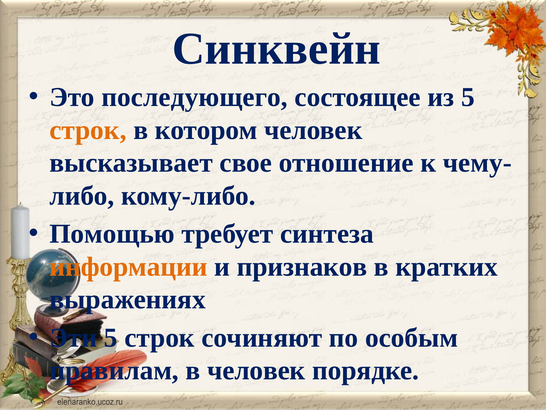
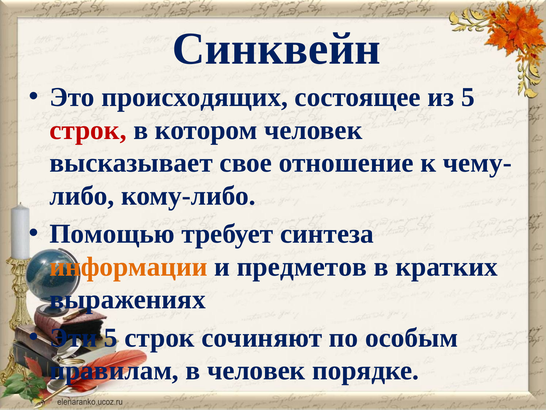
последующего: последующего -> происходящих (195, 97)
строк colour: orange -> red (88, 130)
признаков: признаков -> предметов (302, 266)
